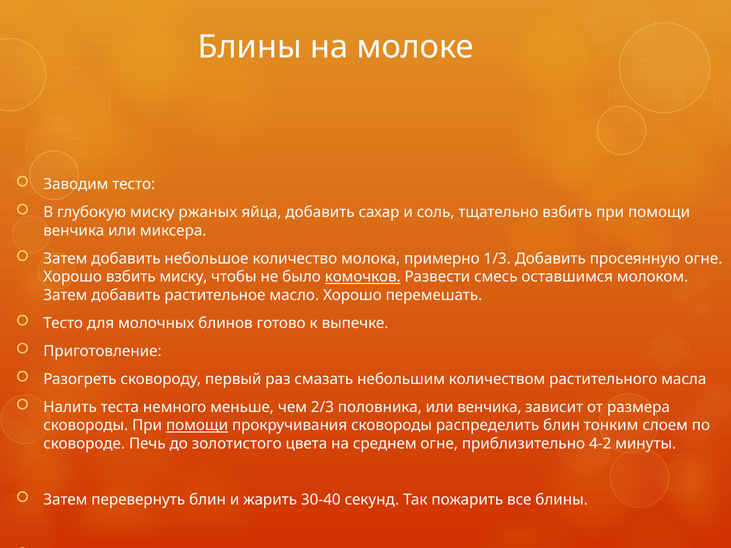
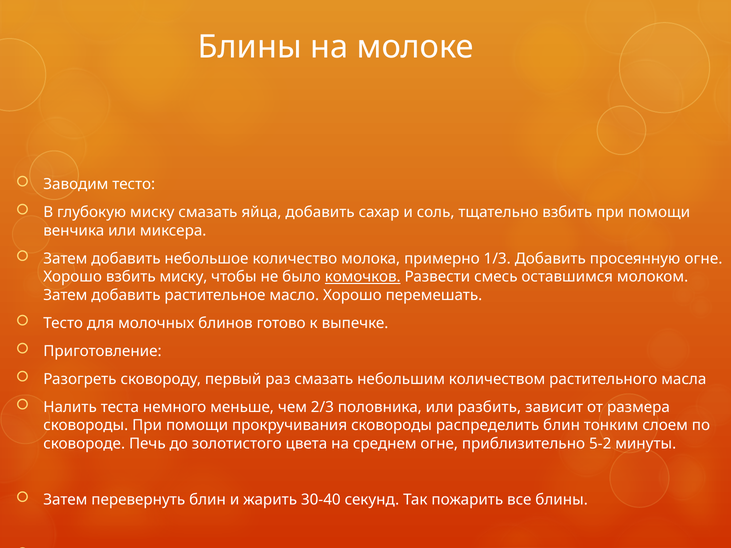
миску ржаных: ржаных -> смазать (208, 212)
или венчика: венчика -> разбить (489, 407)
помощи underline: present -> none (197, 426)
4-2: 4-2 -> 5-2 (600, 444)
